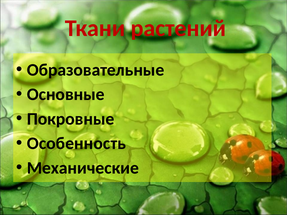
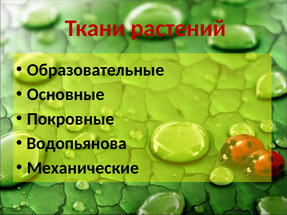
Особенность: Особенность -> Водопьянова (77, 144)
